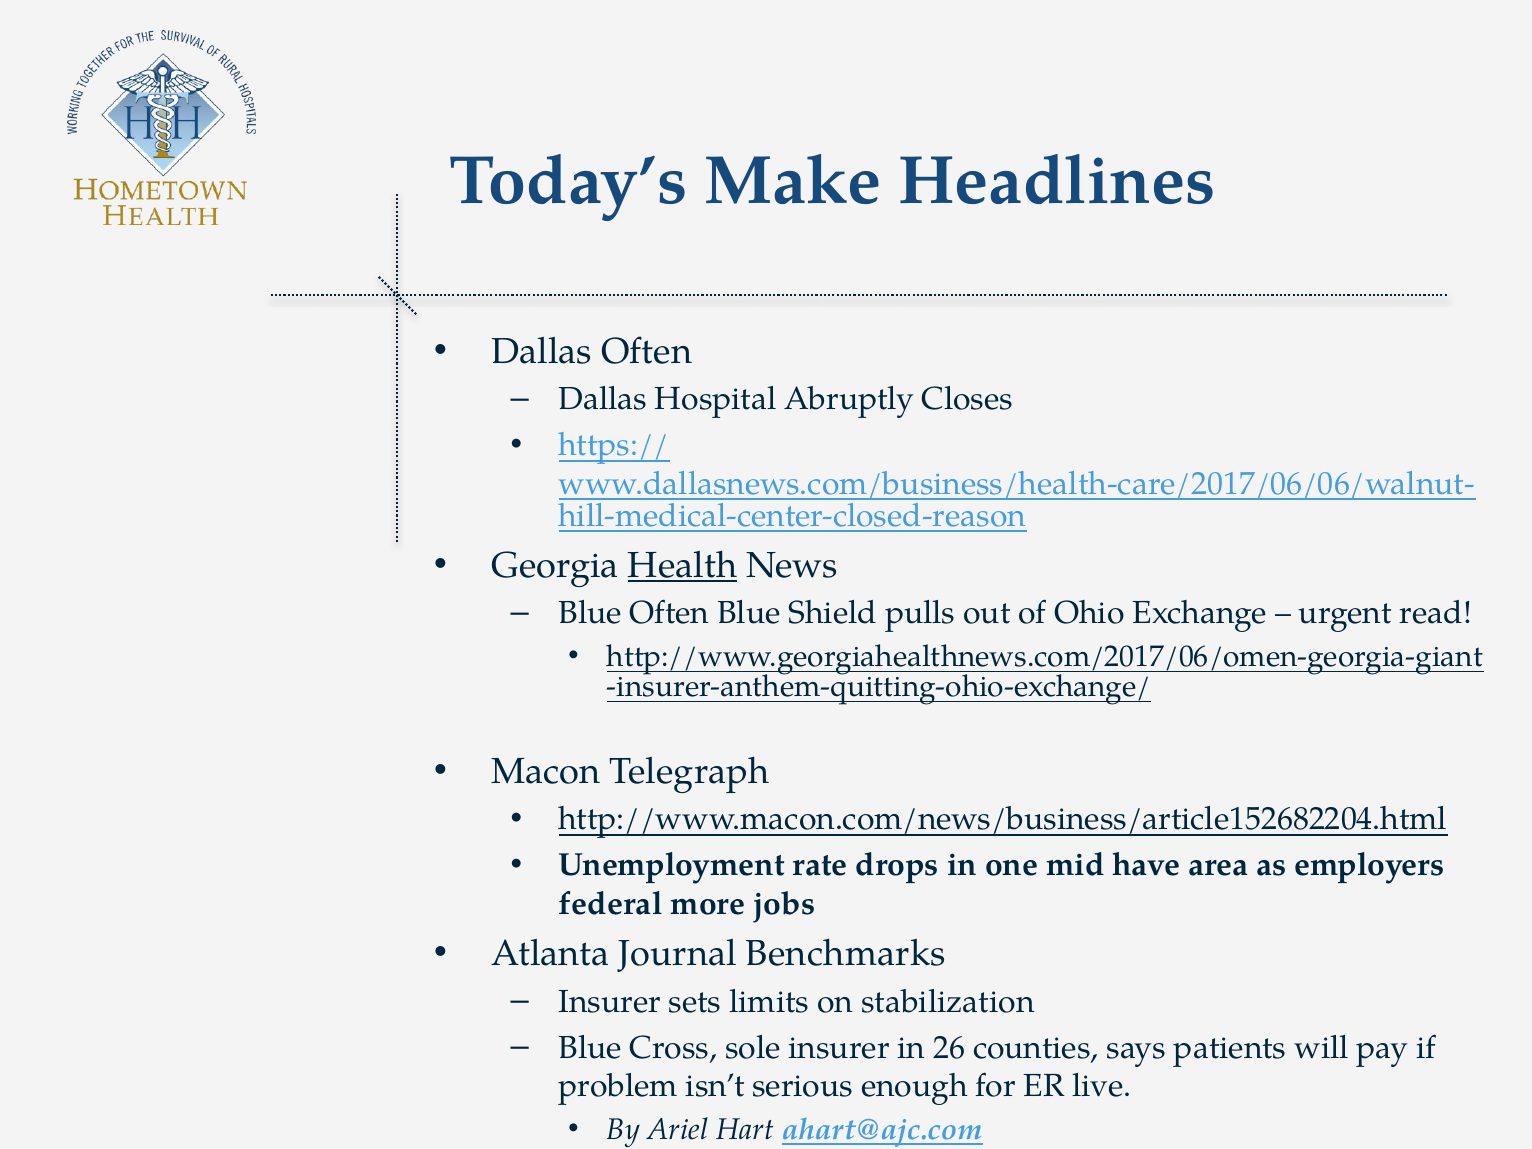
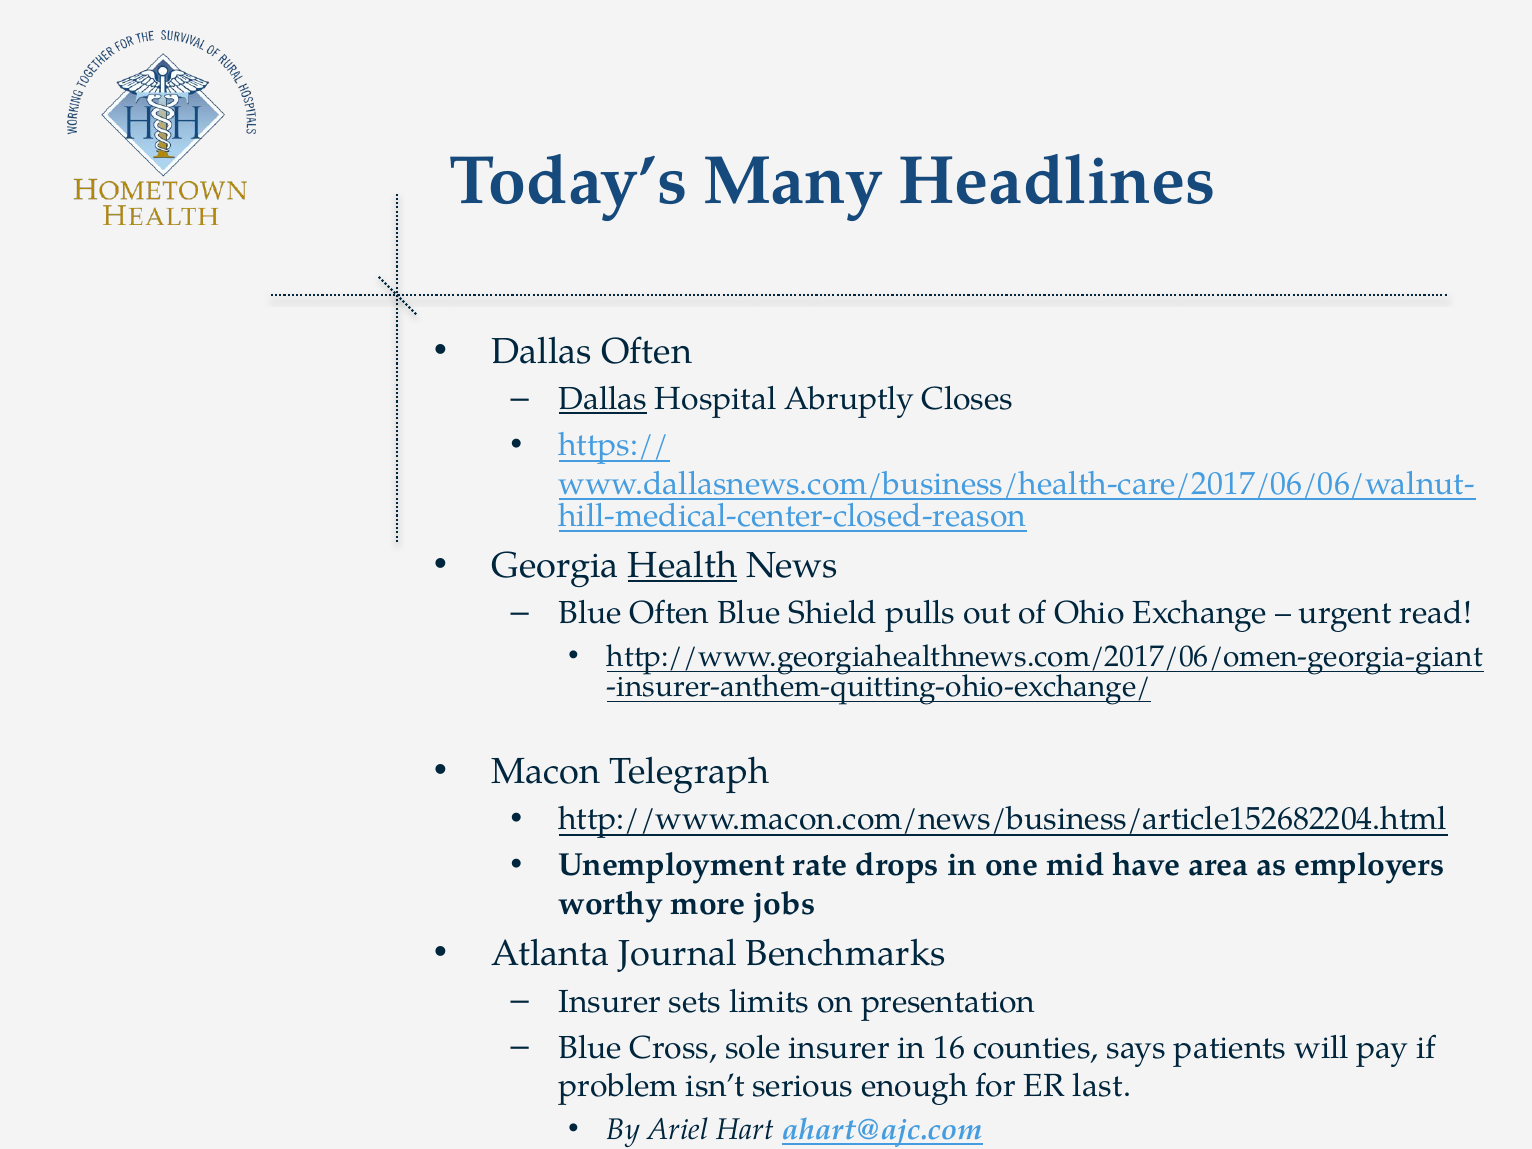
Make: Make -> Many (793, 181)
Dallas underline: none -> present (603, 399)
federal: federal -> worthy (611, 904)
stabilization: stabilization -> presentation (948, 1002)
26: 26 -> 16 (949, 1048)
live: live -> last (1102, 1086)
